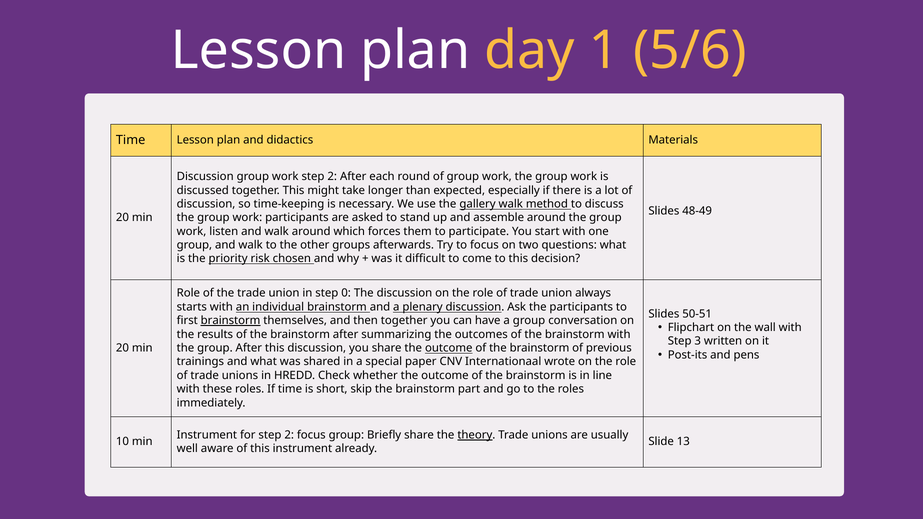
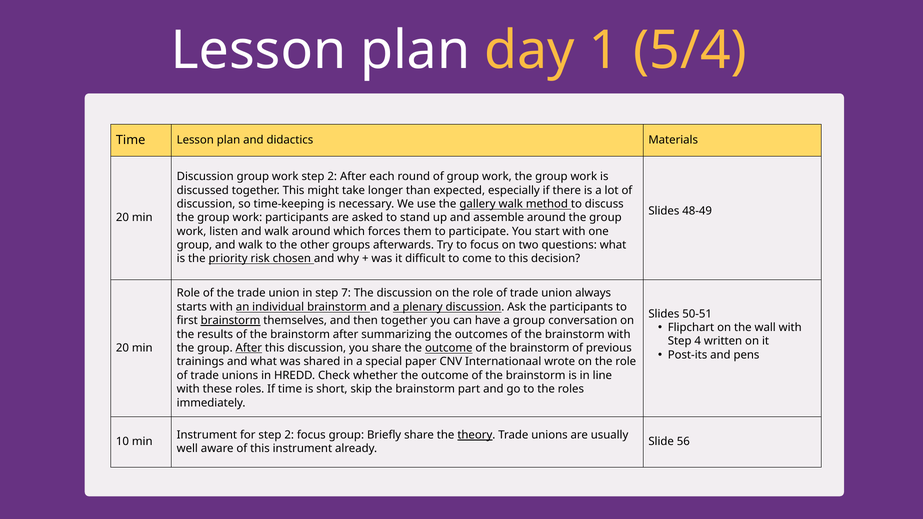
5/6: 5/6 -> 5/4 (690, 51)
0: 0 -> 7 (346, 293)
3: 3 -> 4 (698, 341)
After underline: none -> present (249, 348)
13: 13 -> 56 (683, 442)
